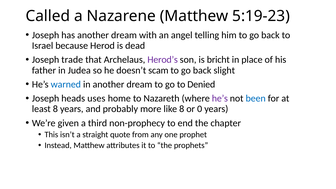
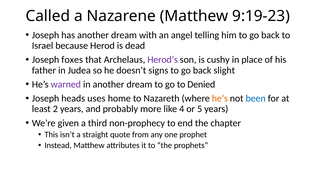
5:19-23: 5:19-23 -> 9:19-23 (261, 16)
trade: trade -> foxes (72, 60)
bricht: bricht -> cushy (218, 60)
scam: scam -> signs (158, 70)
warned colour: blue -> purple (66, 84)
he’s colour: purple -> orange (220, 98)
least 8: 8 -> 2 (55, 109)
like 8: 8 -> 4 (182, 109)
0: 0 -> 5 (200, 109)
